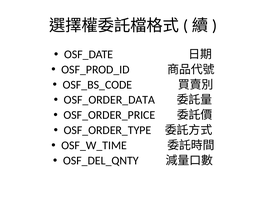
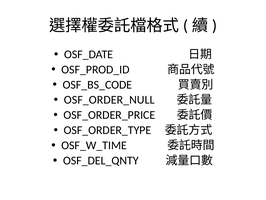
OSF_ORDER_DATA: OSF_ORDER_DATA -> OSF_ORDER_NULL (109, 100)
